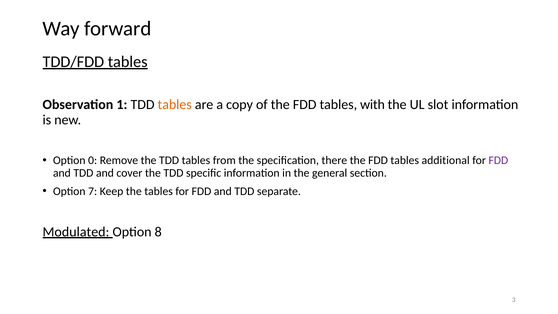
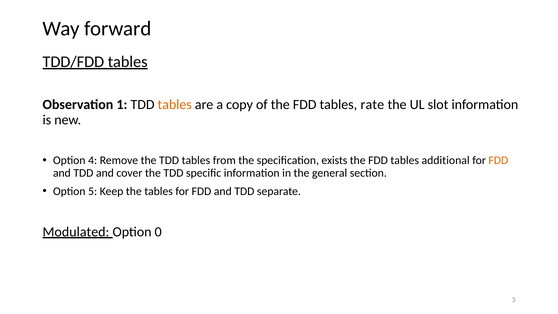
with: with -> rate (372, 105)
0: 0 -> 4 (93, 160)
there: there -> exists (334, 160)
FDD colour: purple -> orange (498, 160)
7: 7 -> 5 (93, 191)
8: 8 -> 0 (158, 232)
